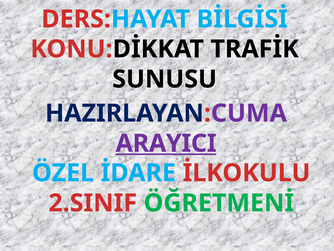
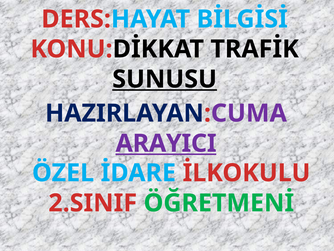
SUNUSU underline: none -> present (165, 79)
